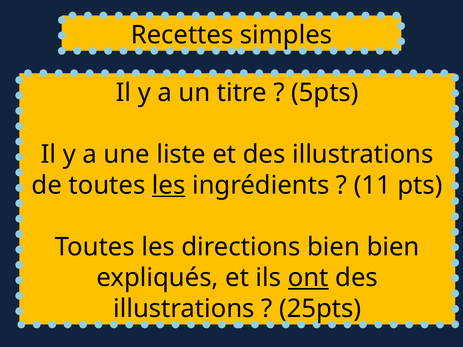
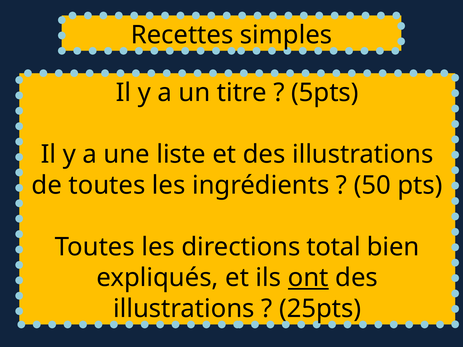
les underline: present -> none (169, 185)
11: 11 -> 50 (372, 185)
directions bien: bien -> total (334, 247)
